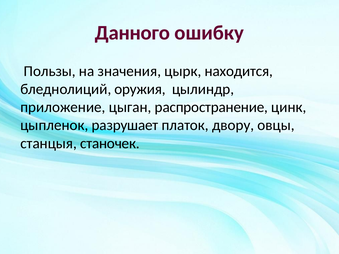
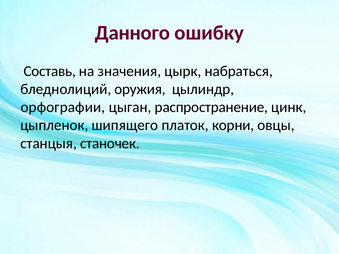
Пользы: Пользы -> Составь (50, 71)
находится: находится -> набраться (239, 71)
приложение: приложение -> орфографии (63, 107)
разрушает: разрушает -> шипящего (125, 125)
двору: двору -> корни (233, 125)
